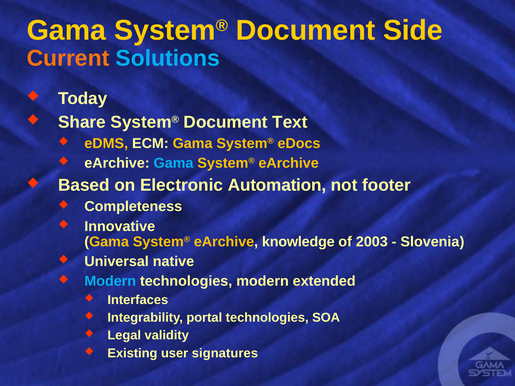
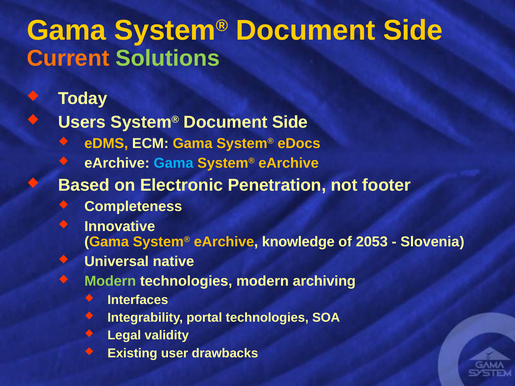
Solutions colour: light blue -> light green (168, 58)
Share: Share -> Users (82, 122)
Text: Text -> Side (290, 122)
Automation: Automation -> Penetration (277, 185)
2003: 2003 -> 2053 (372, 242)
Modern colour: light blue -> light green (110, 281)
extended: extended -> archiving (324, 281)
signatures: signatures -> drawbacks (225, 353)
